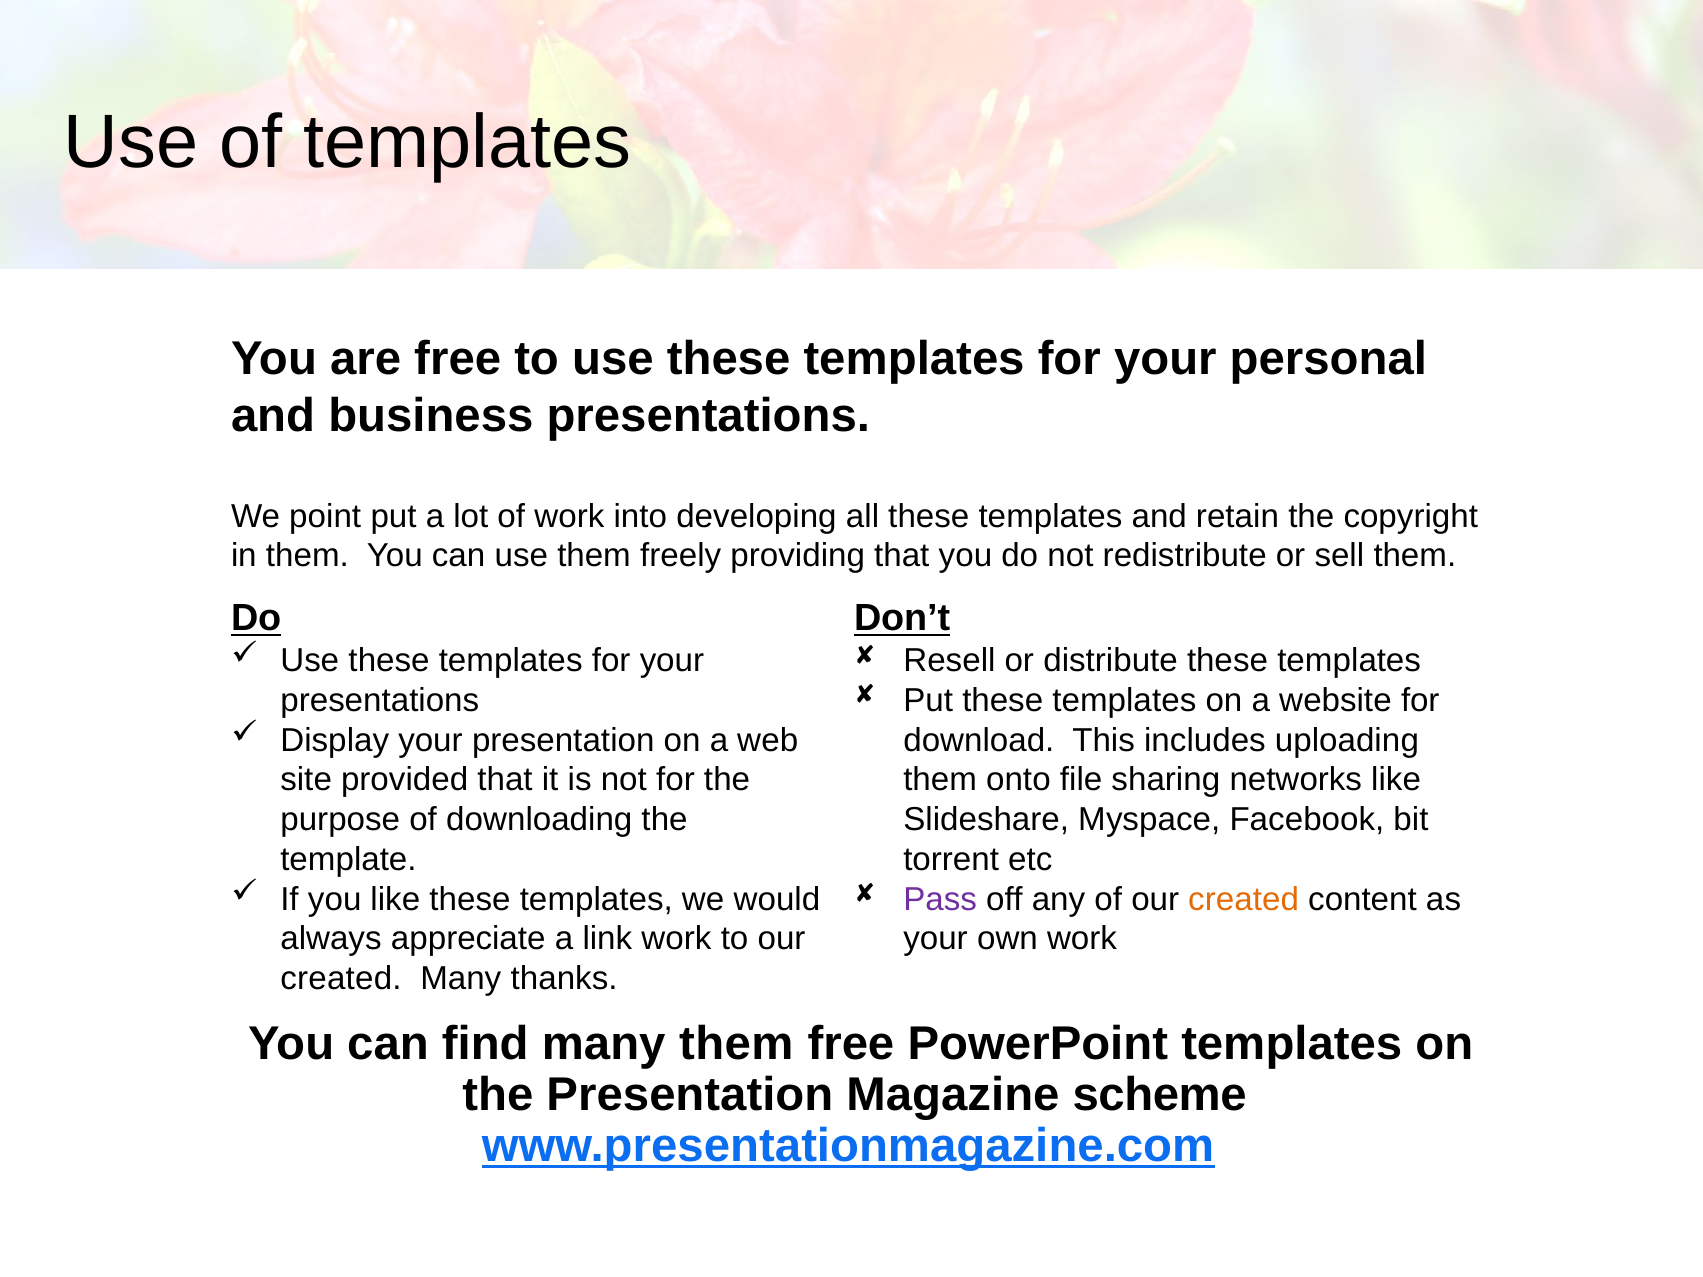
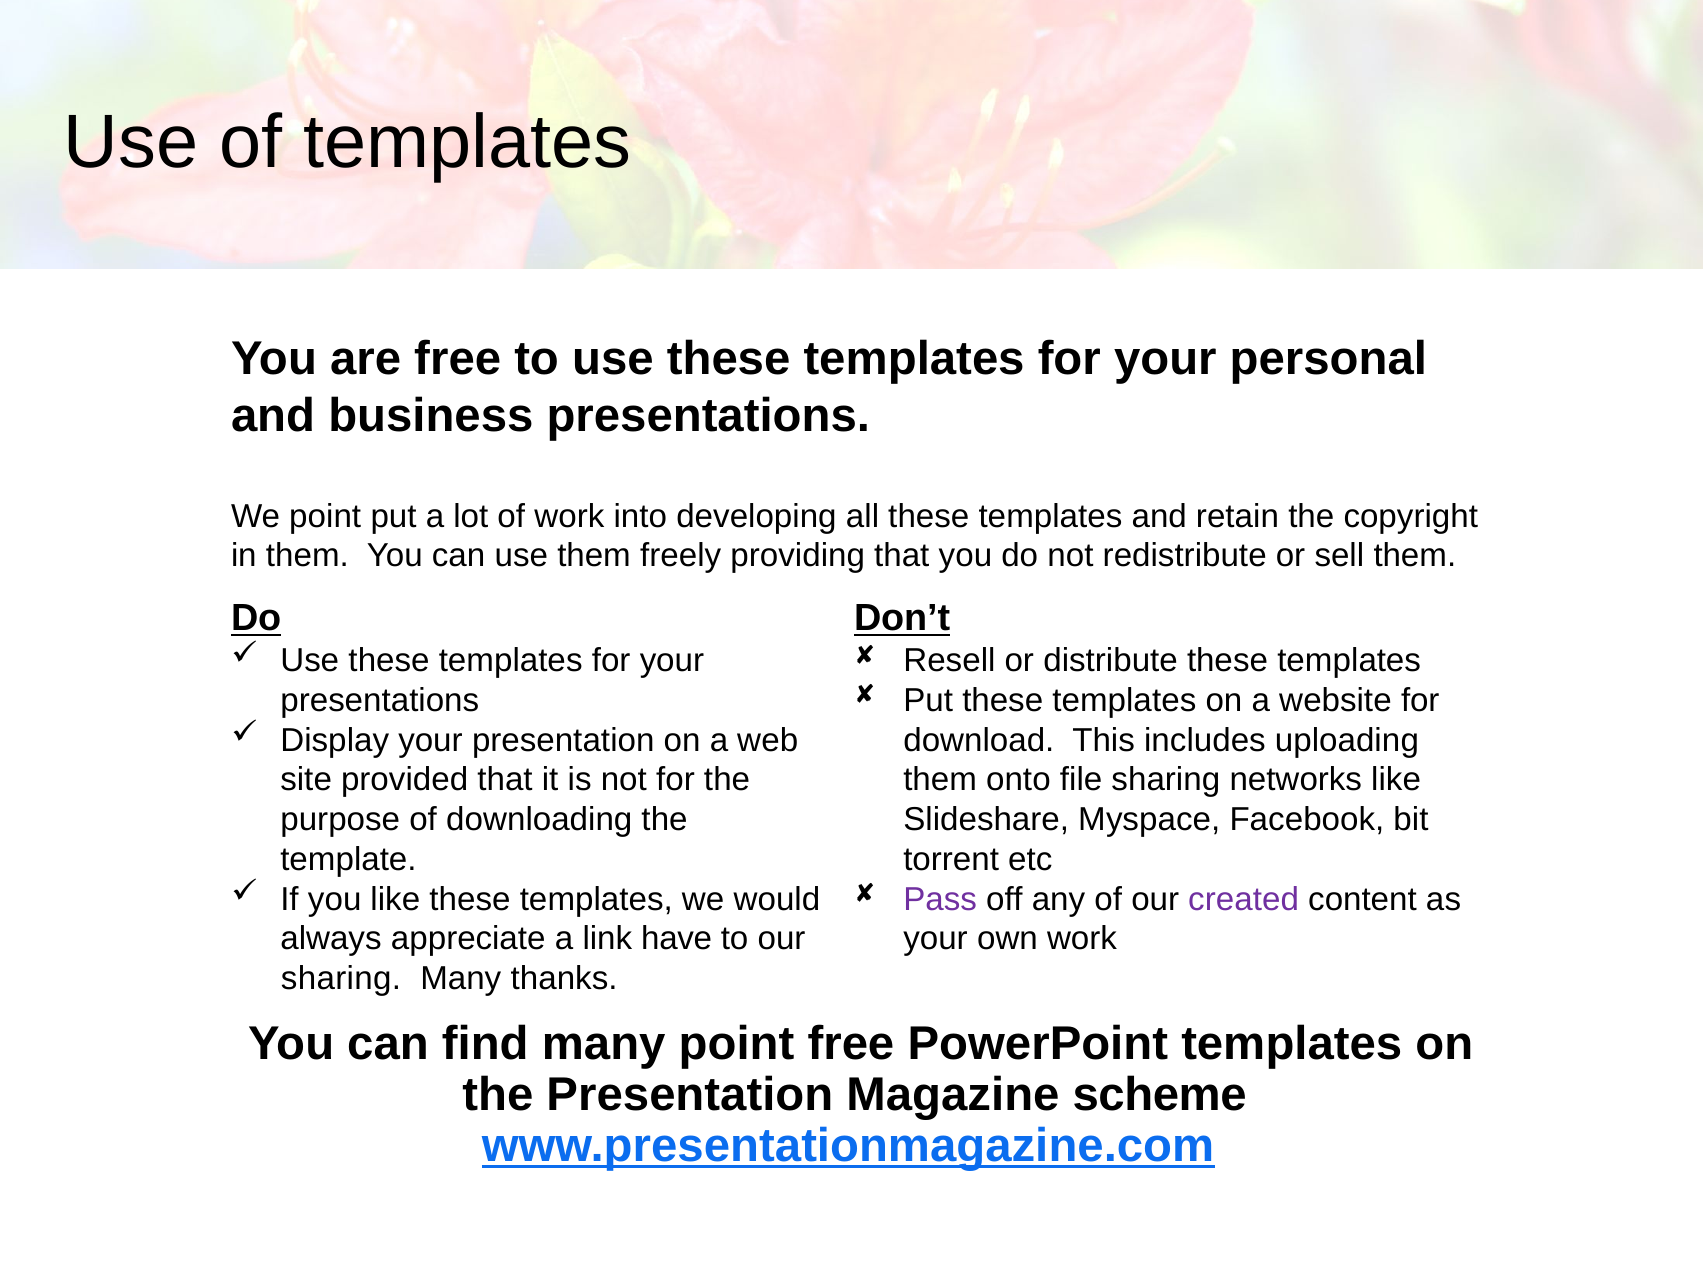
created colour: orange -> purple (1244, 899)
link work: work -> have (677, 939)
created: created -> sharing (341, 979)
many them: them -> point (737, 1044)
